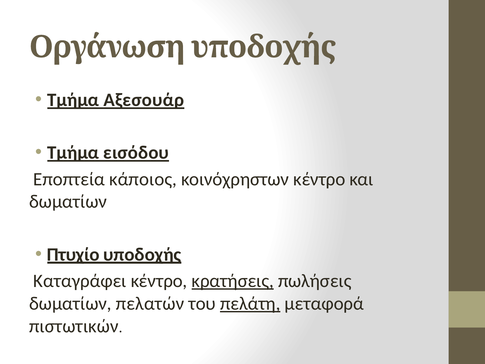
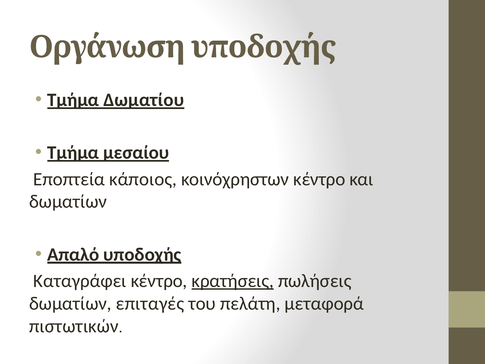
Αξεσουάρ: Αξεσουάρ -> Δωματίου (144, 100)
εισόδου: εισόδου -> μεσαίου (136, 153)
Πτυχίο: Πτυχίο -> Απαλό (73, 254)
πελατών: πελατών -> επιταγές (150, 303)
πελάτη underline: present -> none (250, 303)
